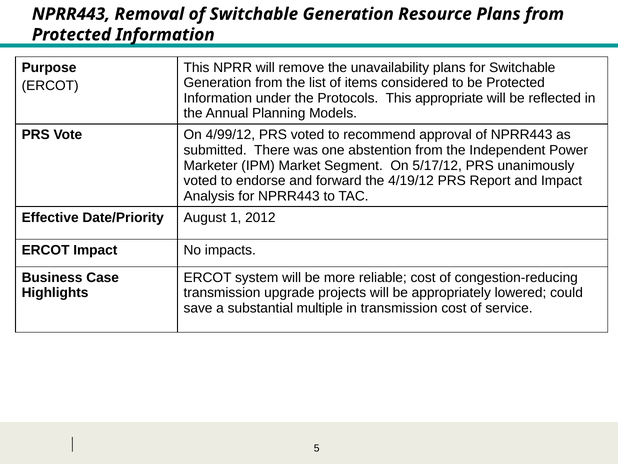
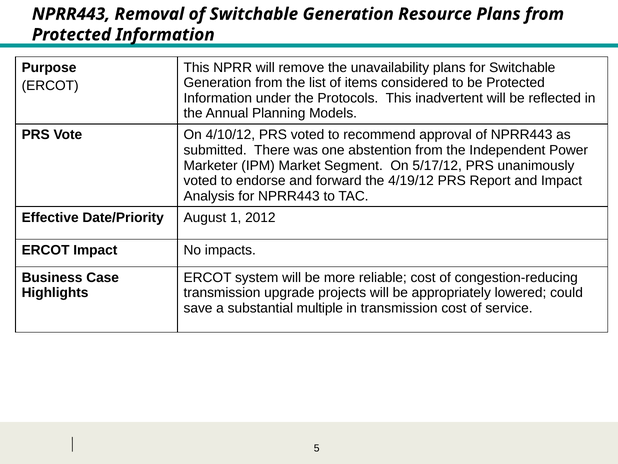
appropriate: appropriate -> inadvertent (449, 98)
4/99/12: 4/99/12 -> 4/10/12 (230, 135)
